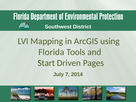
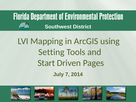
Florida: Florida -> Setting (51, 52)
